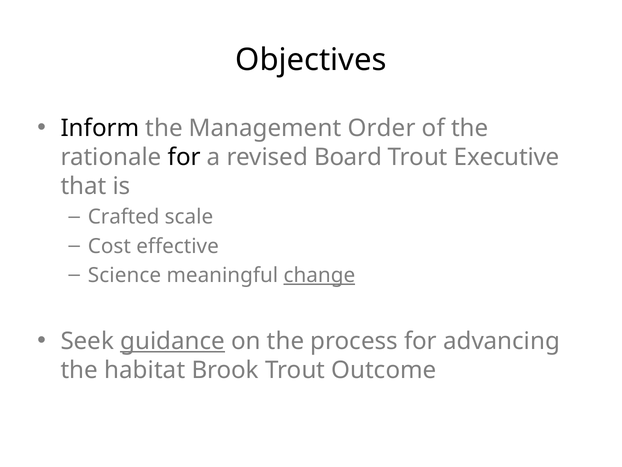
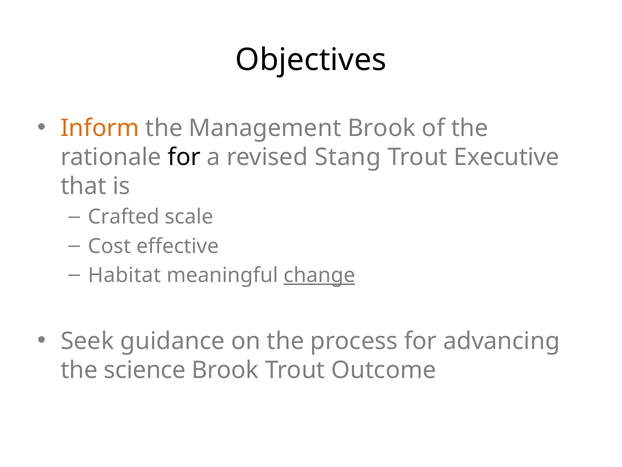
Inform colour: black -> orange (100, 128)
Management Order: Order -> Brook (382, 128)
Board: Board -> Stang (348, 157)
Science: Science -> Habitat (124, 275)
guidance underline: present -> none (173, 341)
habitat: habitat -> science (145, 370)
